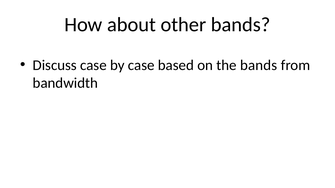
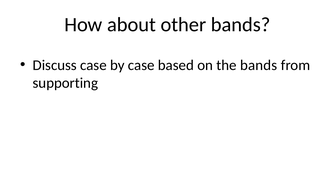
bandwidth: bandwidth -> supporting (65, 83)
